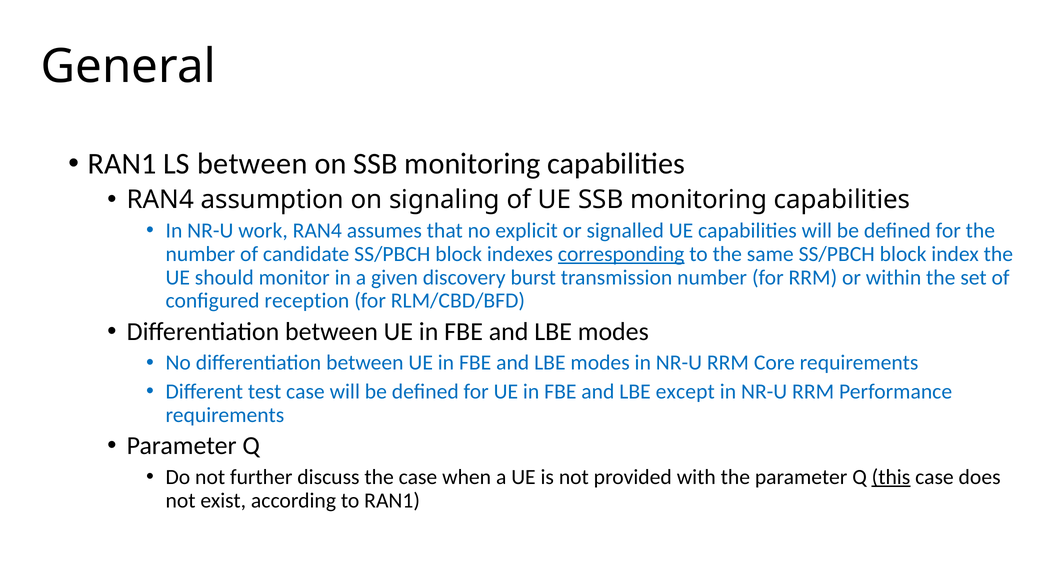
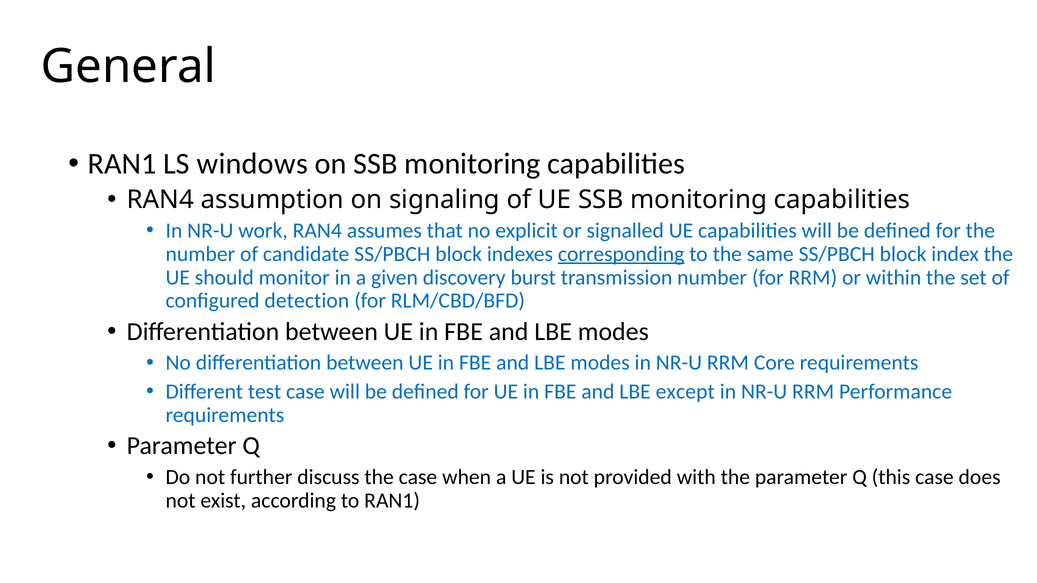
LS between: between -> windows (252, 164)
reception: reception -> detection (307, 301)
this underline: present -> none (891, 477)
